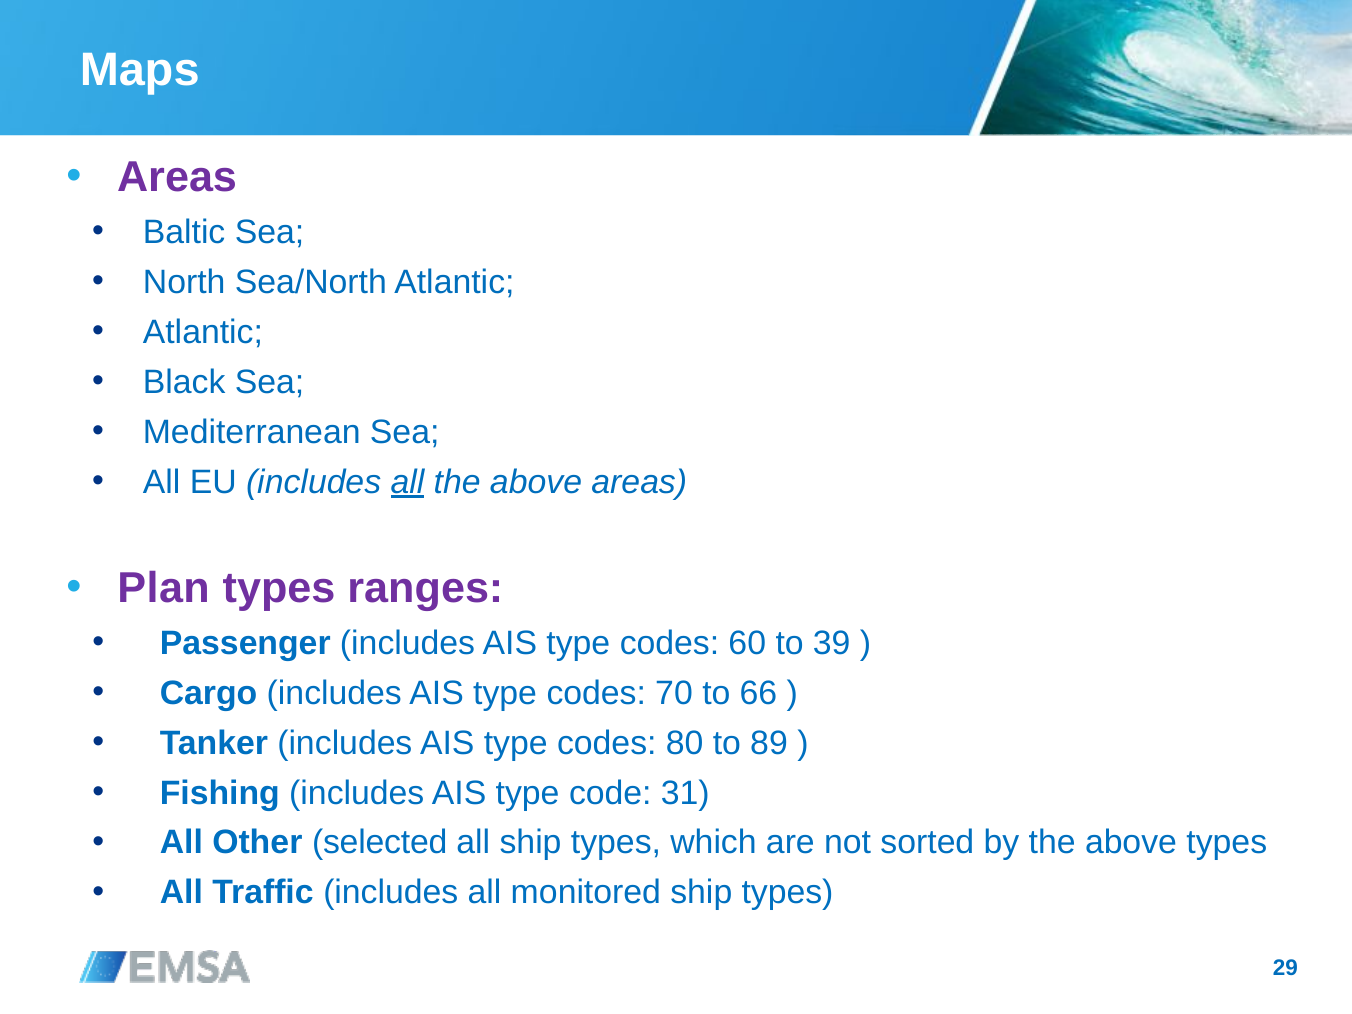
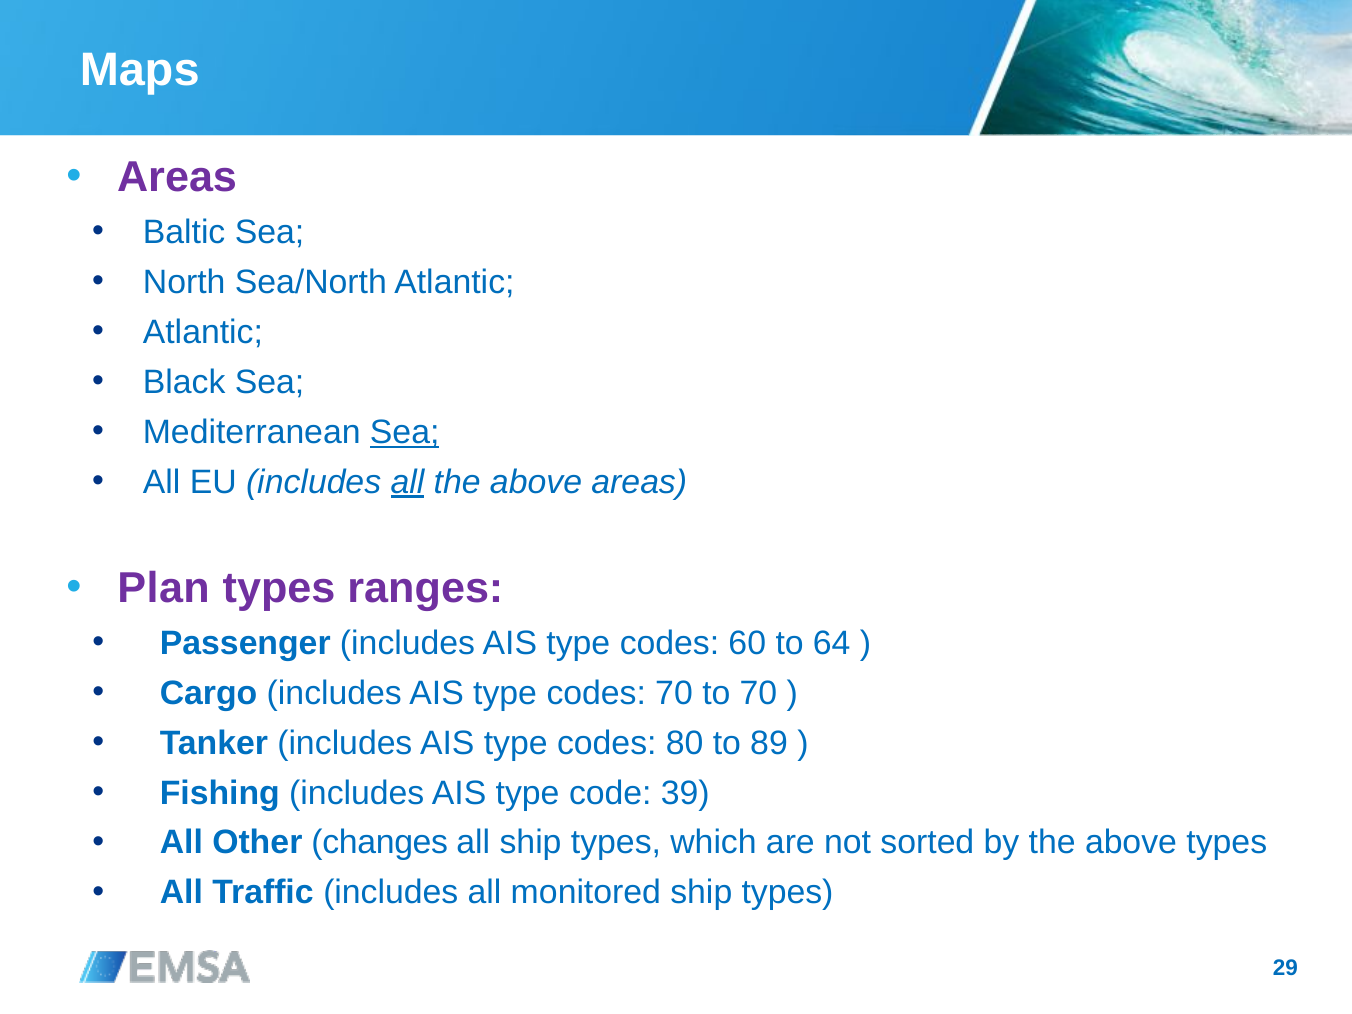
Sea underline: none -> present (405, 432)
39: 39 -> 64 (832, 643)
to 66: 66 -> 70 (758, 693)
31: 31 -> 39 (685, 793)
selected: selected -> changes (380, 843)
